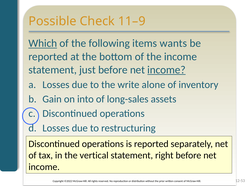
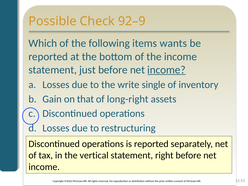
11–9: 11–9 -> 92–9 (132, 21)
Which underline: present -> none (43, 43)
alone: alone -> single (154, 85)
into: into -> that (85, 99)
long-sales: long-sales -> long-right (128, 99)
